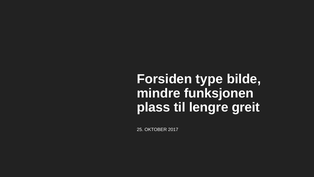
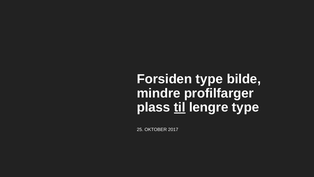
funksjonen: funksjonen -> profilfarger (219, 93)
til underline: none -> present (180, 107)
lengre greit: greit -> type (246, 107)
